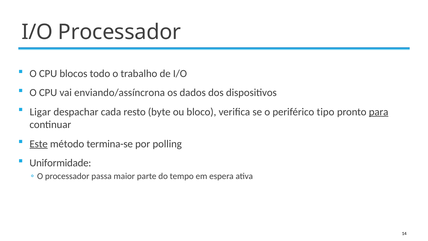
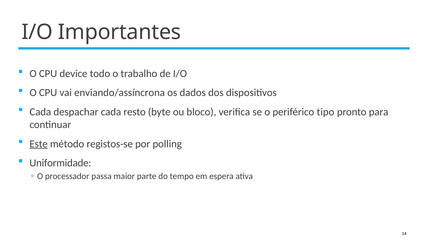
I/O Processador: Processador -> Importantes (120, 32)
blocos: blocos -> device (73, 74)
Ligar: Ligar -> Cada (40, 112)
para underline: present -> none (379, 112)
termina-se: termina-se -> registos-se (110, 144)
